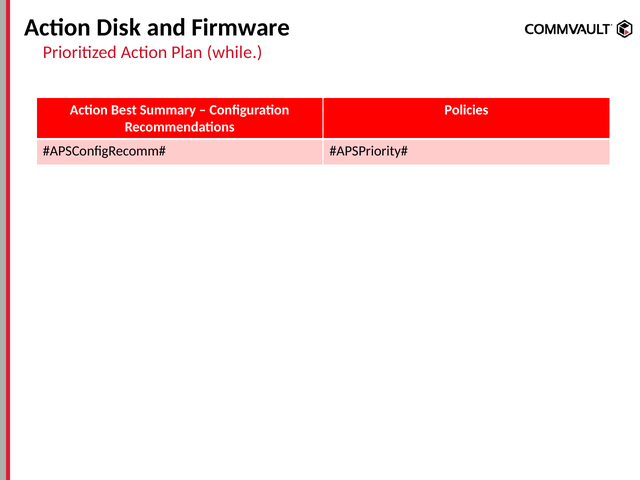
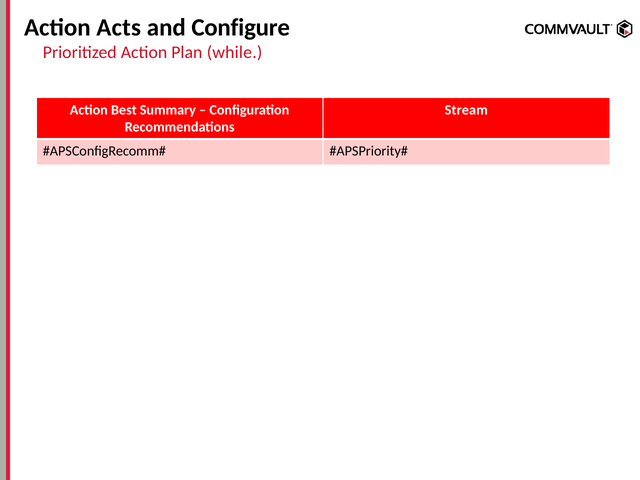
Disk: Disk -> Acts (119, 28)
Firmware: Firmware -> Configure (241, 28)
Policies: Policies -> Stream (466, 110)
